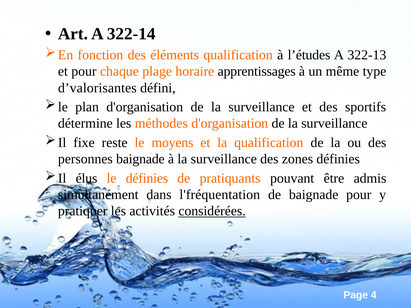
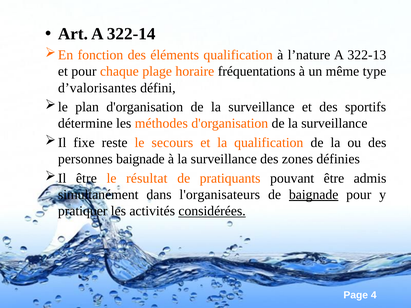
l’études: l’études -> l’nature (309, 55)
apprentissages: apprentissages -> fréquentations (257, 71)
moyens: moyens -> secours (172, 143)
élus: élus -> être (86, 178)
le définies: définies -> résultat (147, 178)
l'fréquentation: l'fréquentation -> l'organisateurs (220, 195)
baignade underline: none -> present (314, 195)
